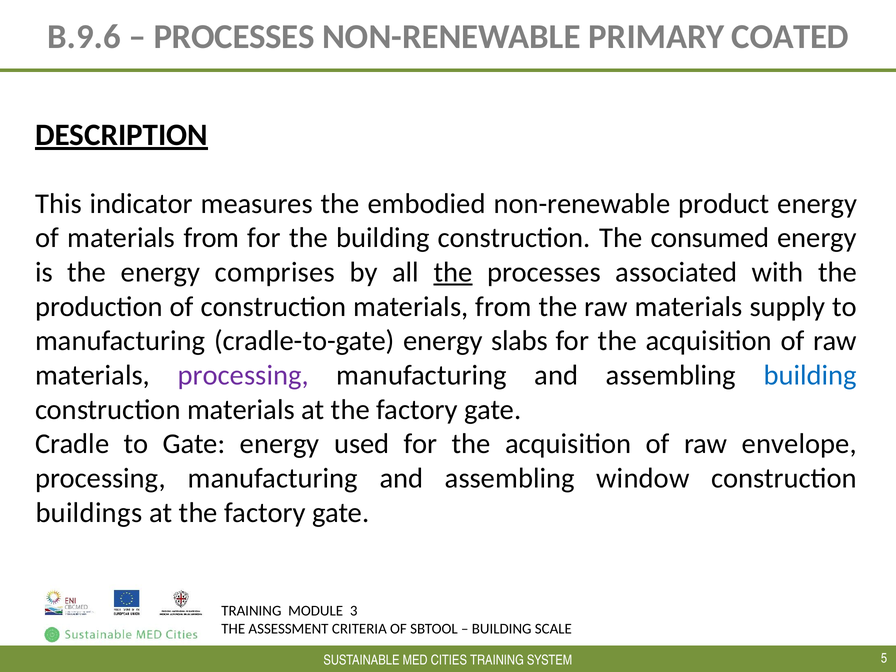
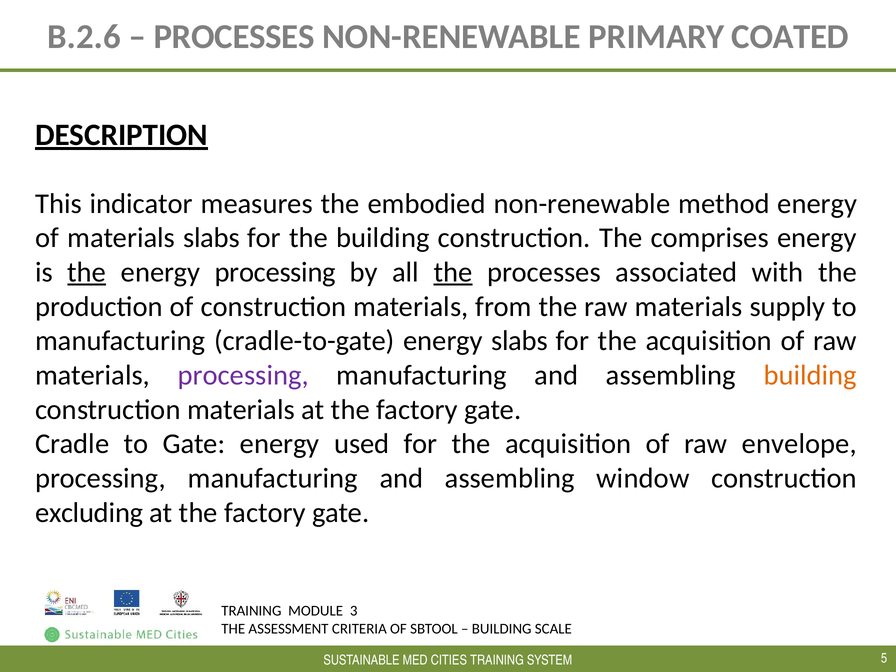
B.9.6: B.9.6 -> B.2.6 (84, 37)
product: product -> method (724, 204)
of materials from: from -> slabs (211, 238)
consumed: consumed -> comprises (710, 238)
the underline: none -> present (87, 272)
energy comprises: comprises -> processing (275, 272)
building colour: blue -> orange (810, 375)
buildings: buildings -> excluding (89, 513)
